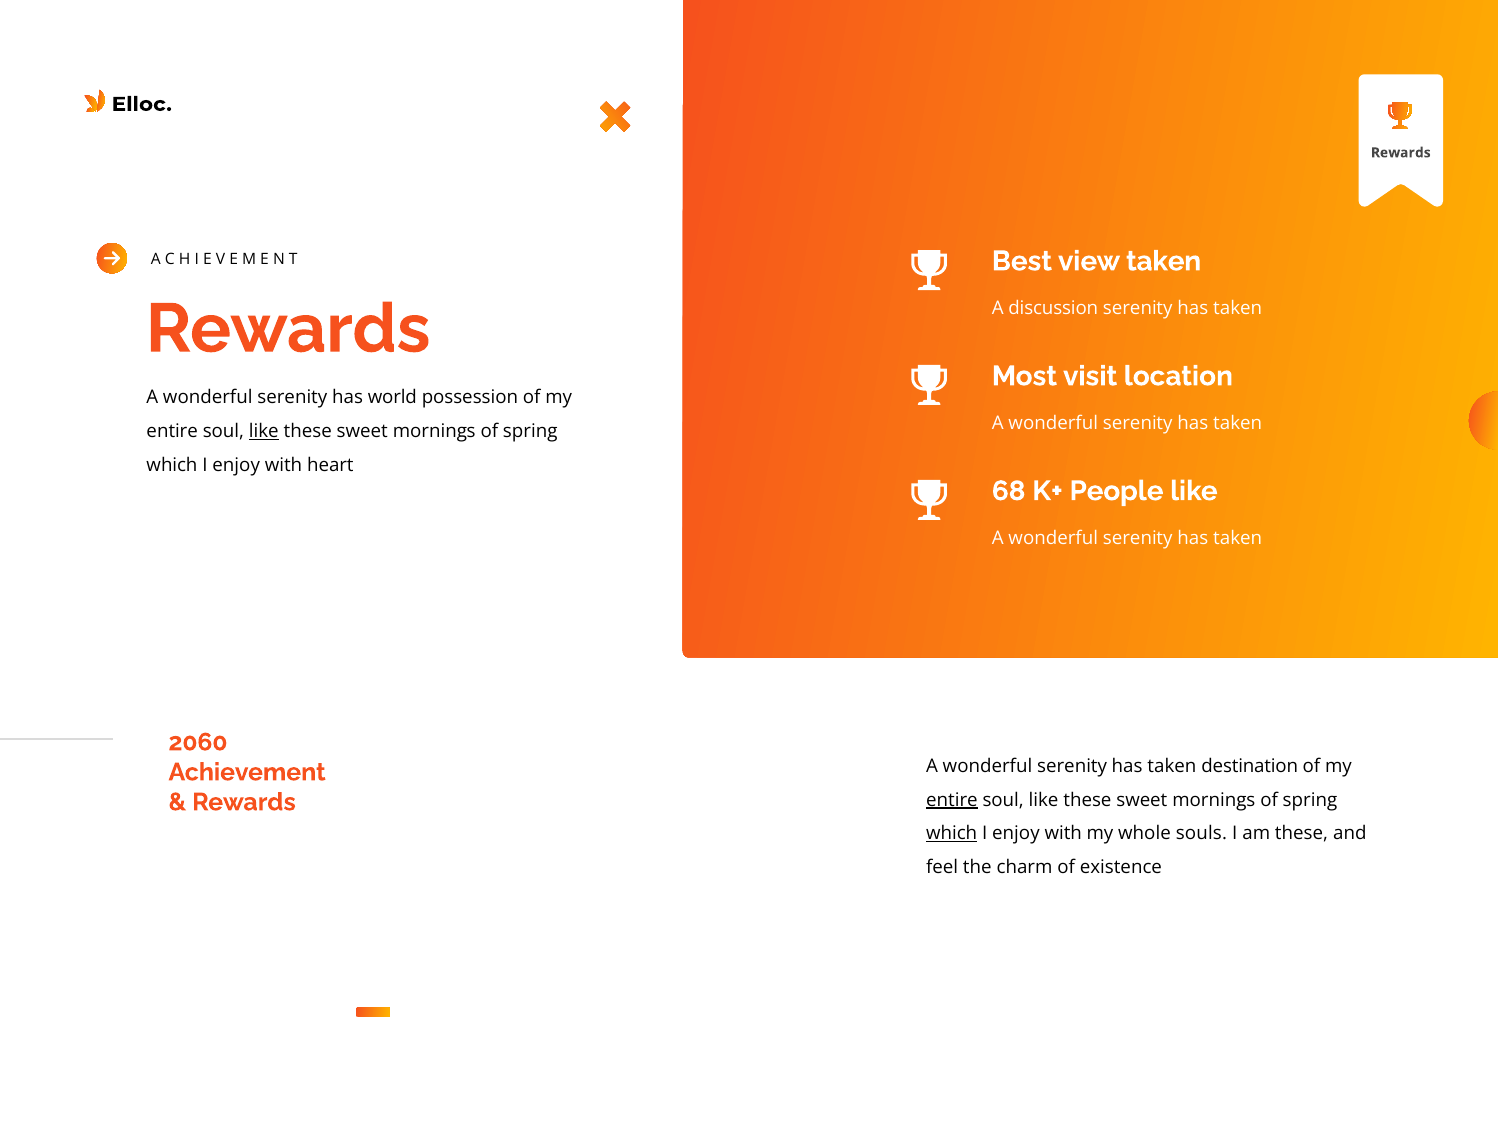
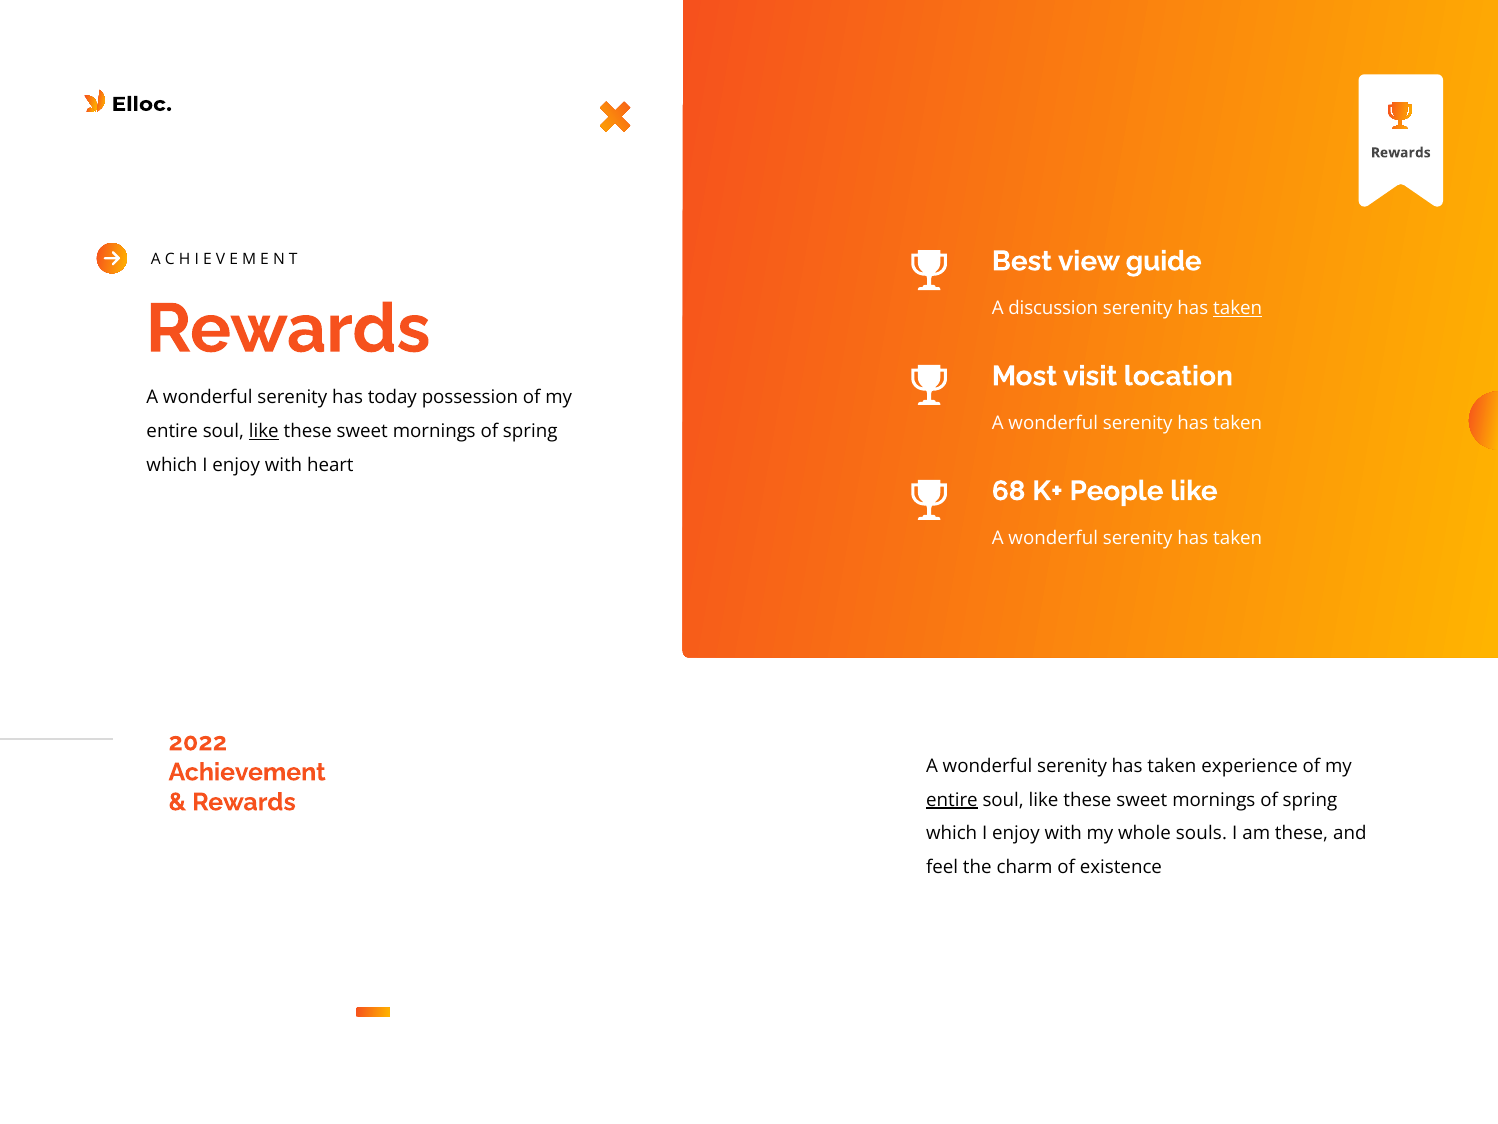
view taken: taken -> guide (1164, 261)
taken underline: none -> present (1238, 308)
world: world -> today (392, 397)
2060: 2060 -> 2022 (198, 742)
destination: destination -> experience (1250, 766)
which underline: present -> none (952, 833)
